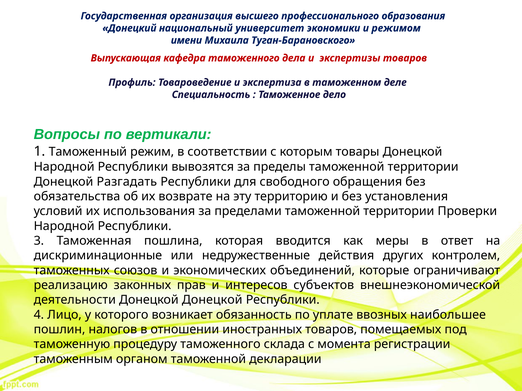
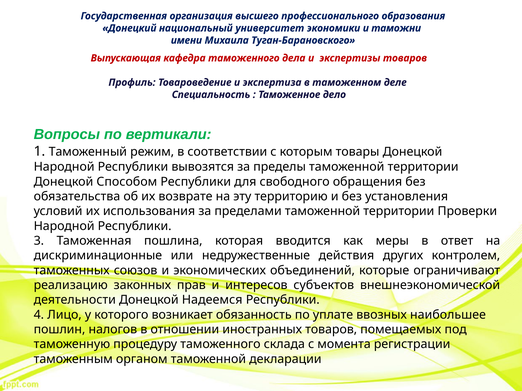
режимом: режимом -> таможни (396, 28)
Разгадать: Разгадать -> Способом (127, 182)
Донецкой Донецкой: Донецкой -> Надеемся (212, 300)
